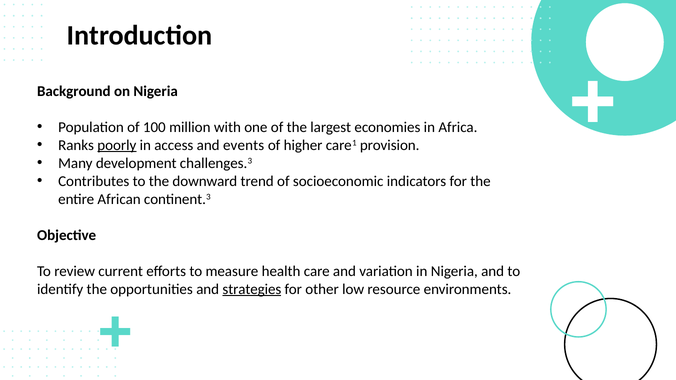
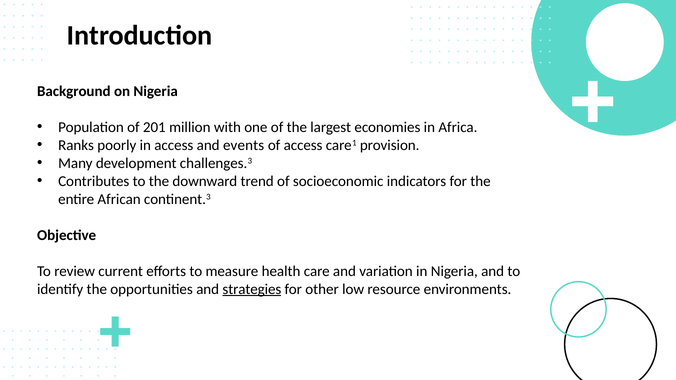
100: 100 -> 201 (154, 127)
poorly underline: present -> none (117, 145)
of higher: higher -> access (303, 145)
